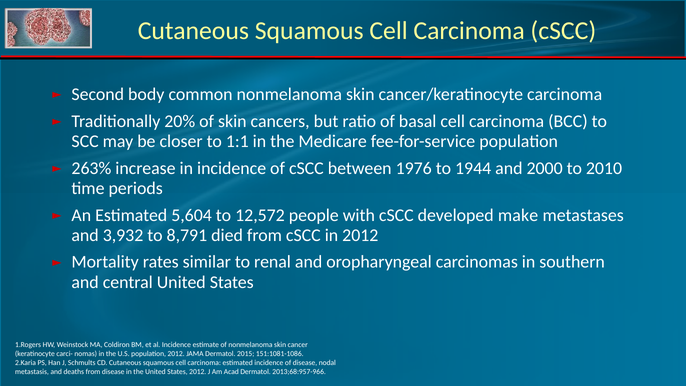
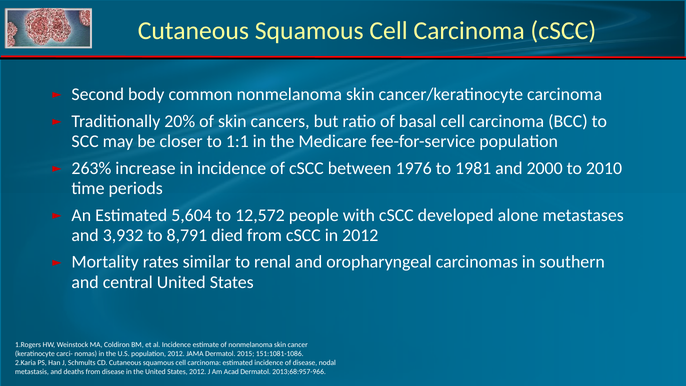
1944: 1944 -> 1981 (473, 168)
make: make -> alone (518, 215)
